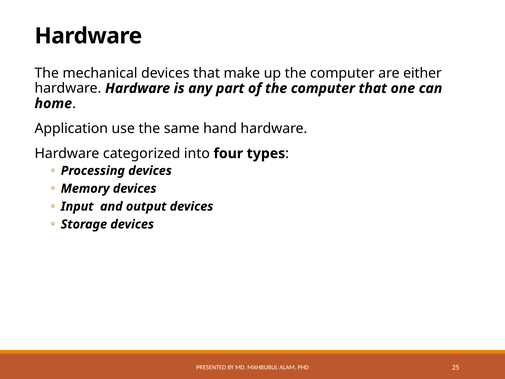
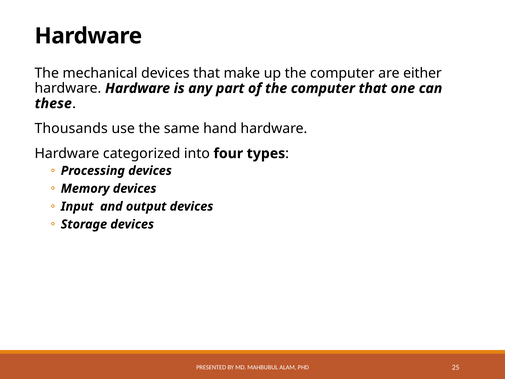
home: home -> these (53, 103)
Application: Application -> Thousands (71, 128)
